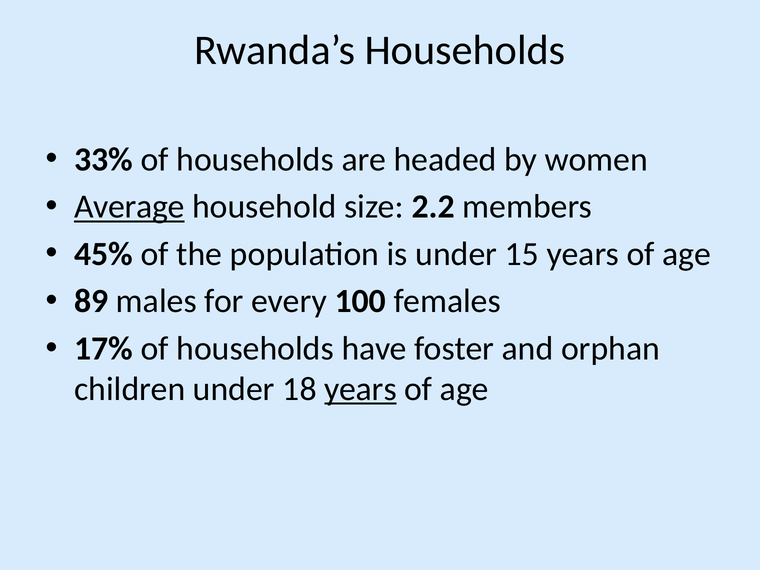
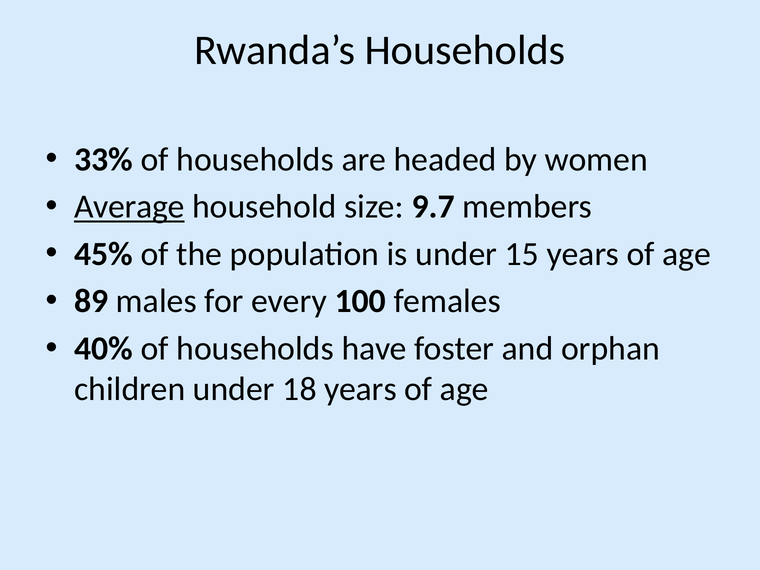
2.2: 2.2 -> 9.7 (433, 207)
17%: 17% -> 40% (104, 349)
years underline: present -> none (361, 389)
